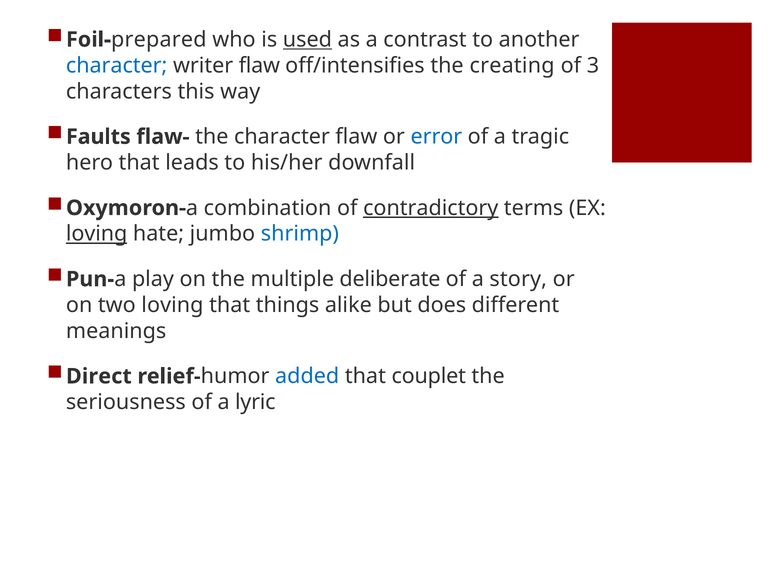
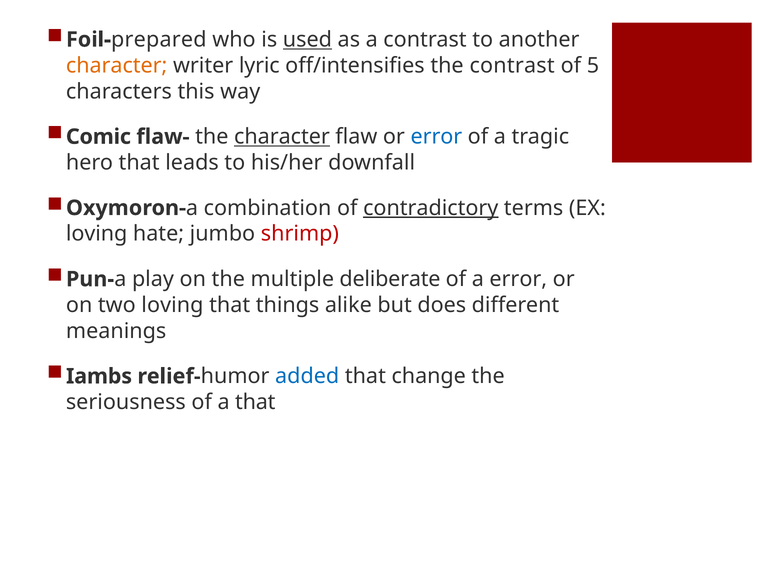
character colour: blue -> orange (117, 66)
writer flaw: flaw -> lyric (259, 66)
the creating: creating -> contrast (512, 66)
3: 3 -> 5 (593, 66)
Faults: Faults -> Comic (98, 137)
character underline: none -> present (282, 137)
loving underline: present -> none (97, 234)
shrimp colour: blue -> red (300, 234)
a story: story -> error (518, 279)
Direct: Direct -> Iambs (99, 376)
couplet: couplet -> change (429, 376)
a lyric: lyric -> that (255, 402)
